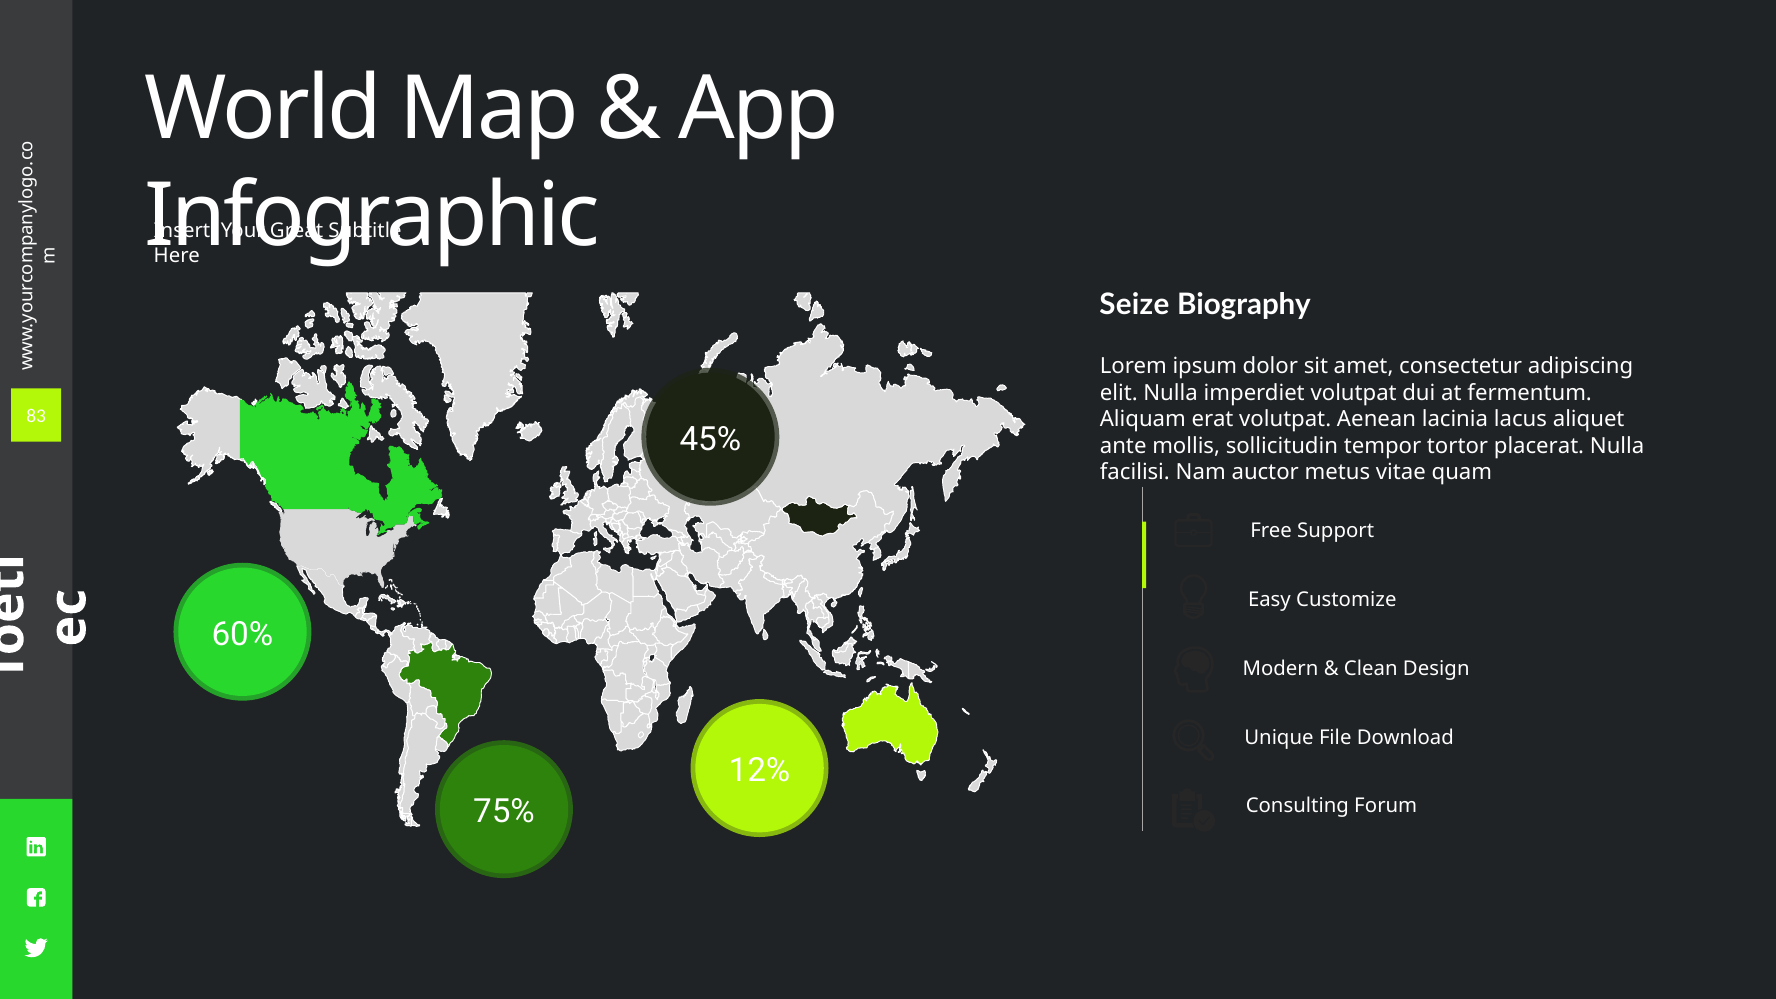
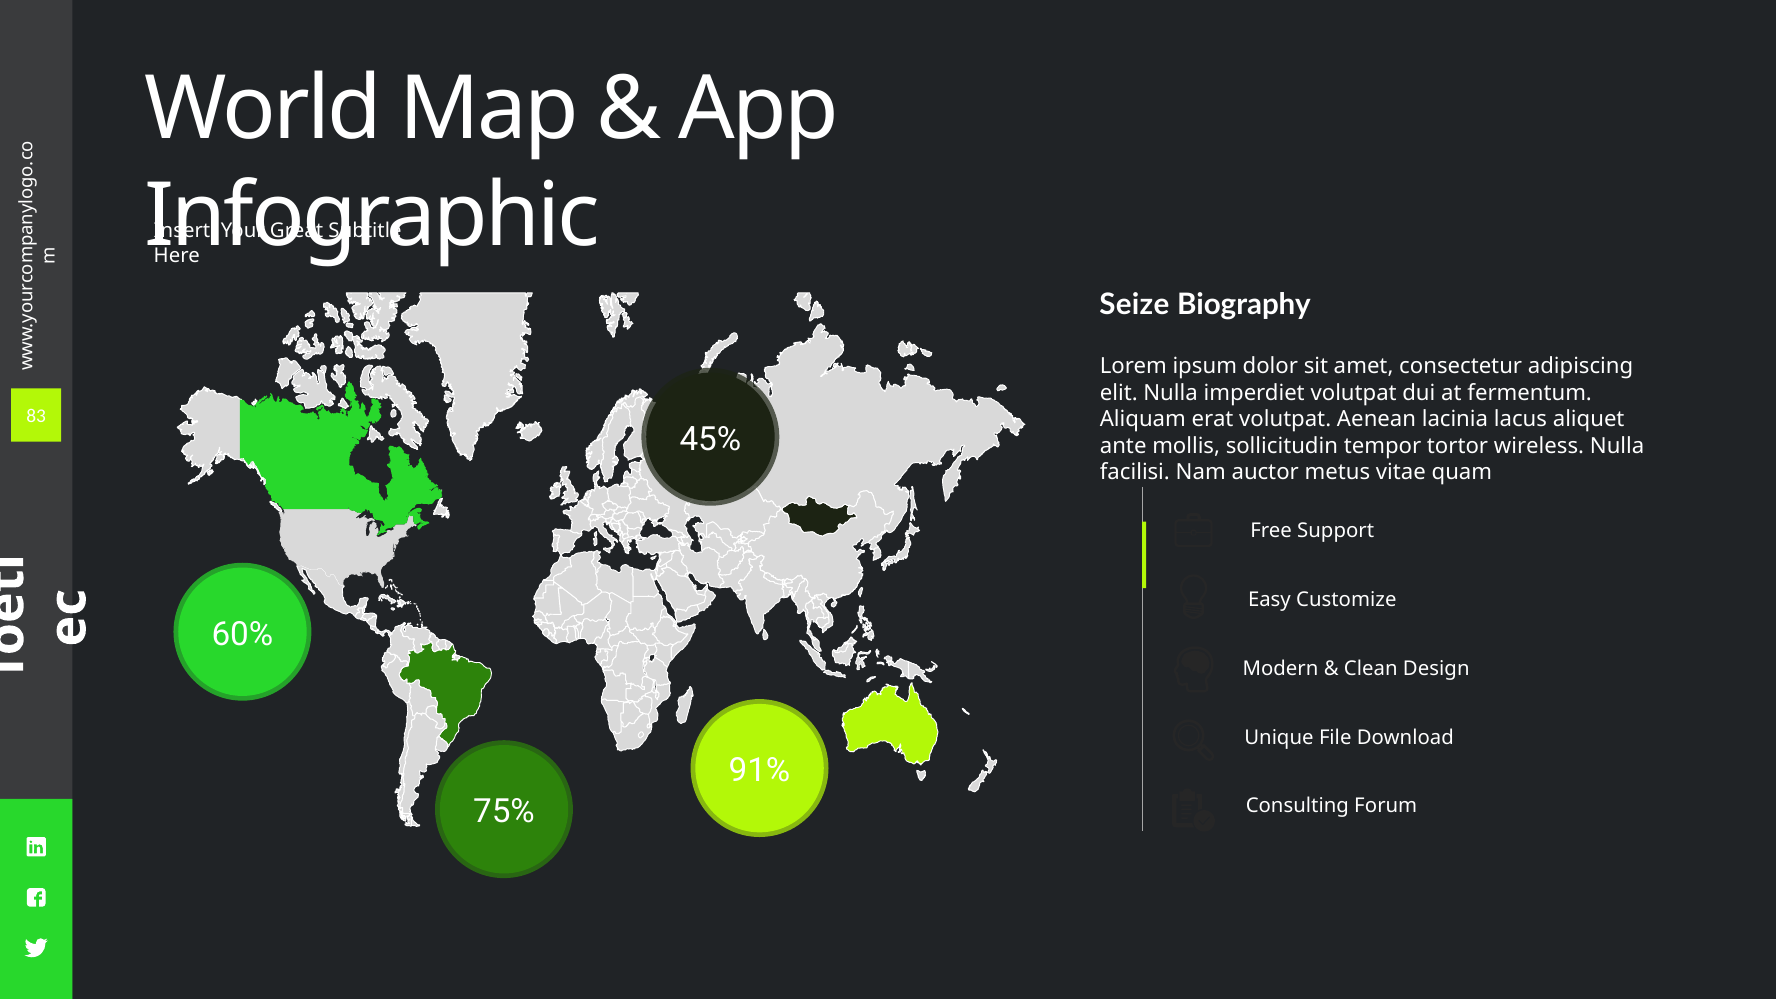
placerat: placerat -> wireless (1539, 446)
12%: 12% -> 91% (760, 770)
